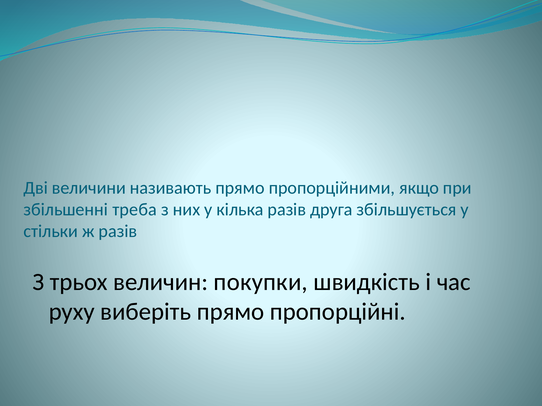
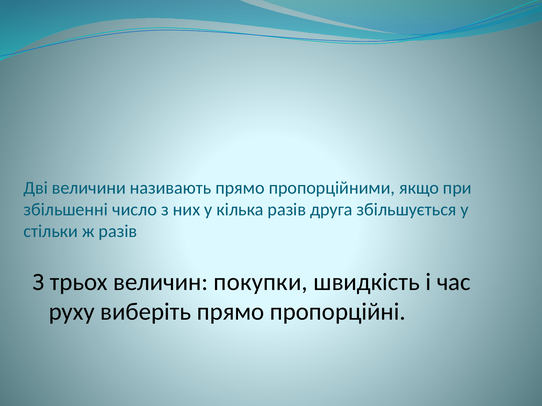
треба: треба -> число (135, 210)
